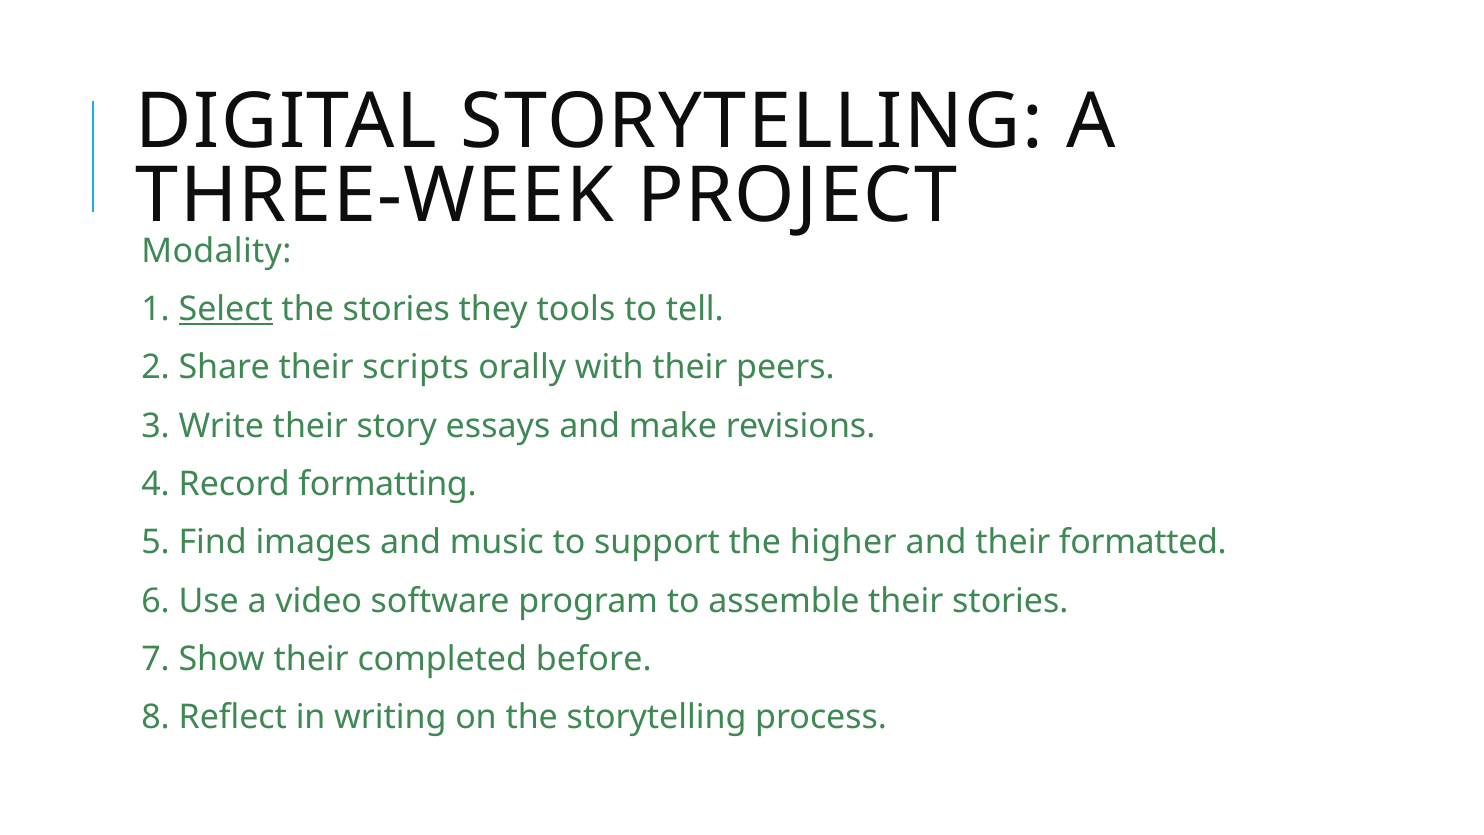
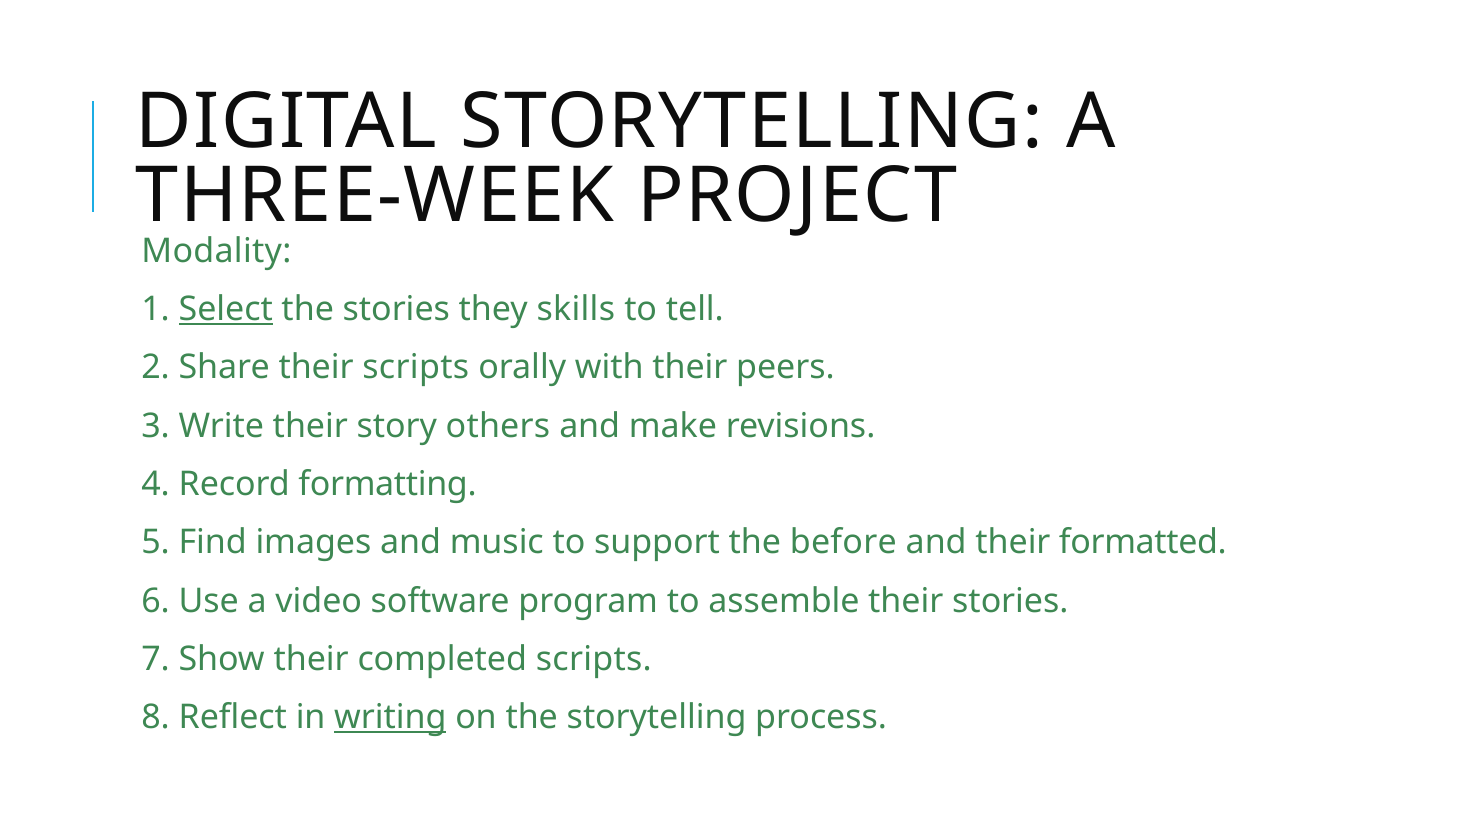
tools: tools -> skills (576, 309)
essays: essays -> others (498, 426)
higher: higher -> before (843, 543)
completed before: before -> scripts (594, 659)
writing underline: none -> present (390, 717)
